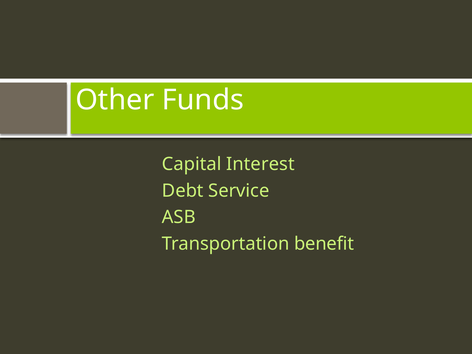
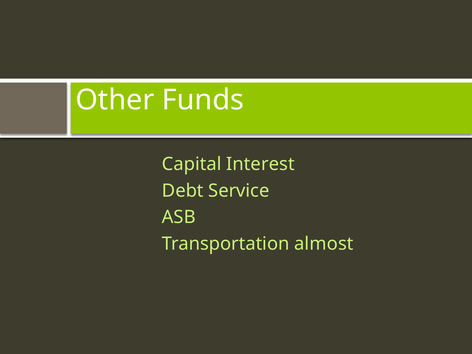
benefit: benefit -> almost (324, 244)
